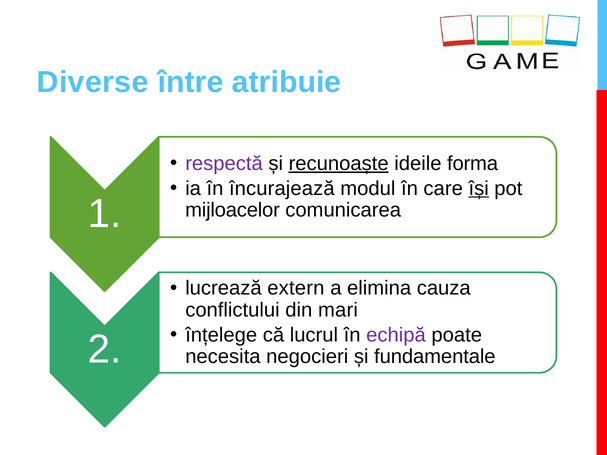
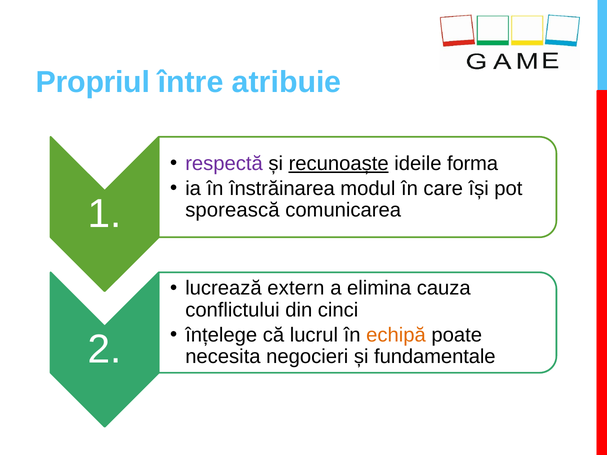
Diverse: Diverse -> Propriul (93, 82)
încurajează: încurajează -> înstrăinarea (282, 189)
își underline: present -> none (479, 189)
mijloacelor: mijloacelor -> sporească (232, 210)
mari: mari -> cinci (338, 310)
echipă colour: purple -> orange (396, 335)
